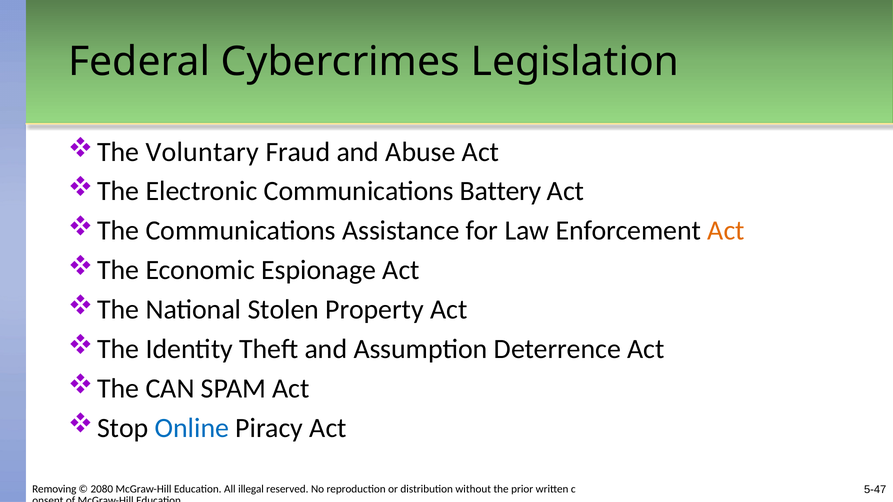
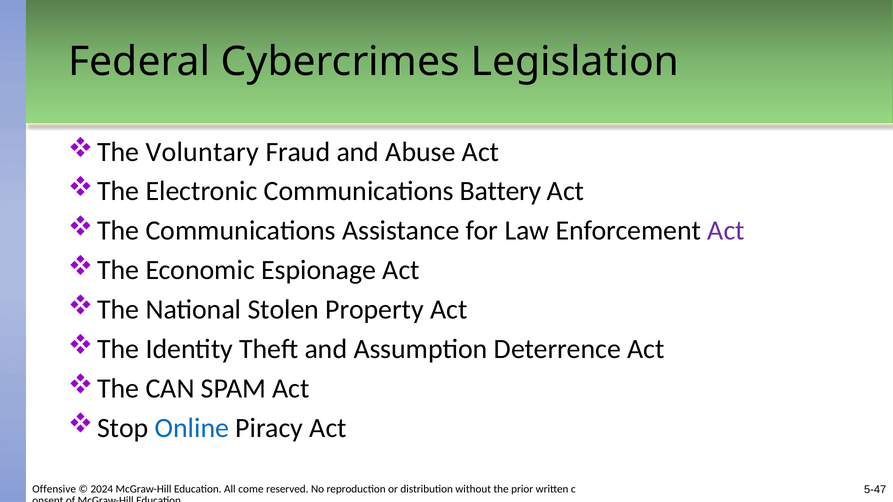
Act colour: orange -> purple (726, 231)
Removing: Removing -> Offensive (54, 490)
2080: 2080 -> 2024 (102, 490)
illegal: illegal -> come (251, 490)
